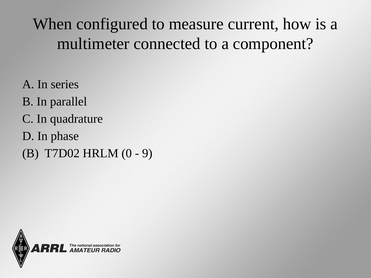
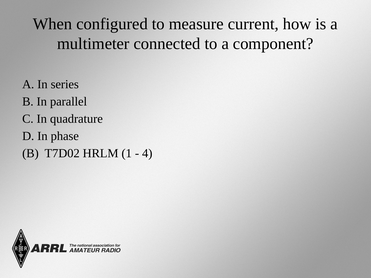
0: 0 -> 1 (127, 154)
9: 9 -> 4 (147, 154)
